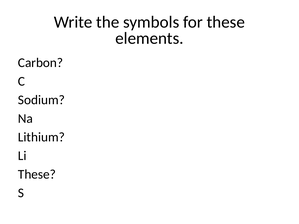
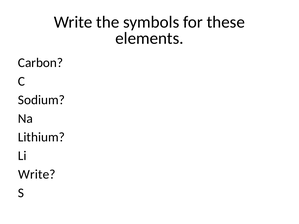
These: These -> Write (37, 174)
